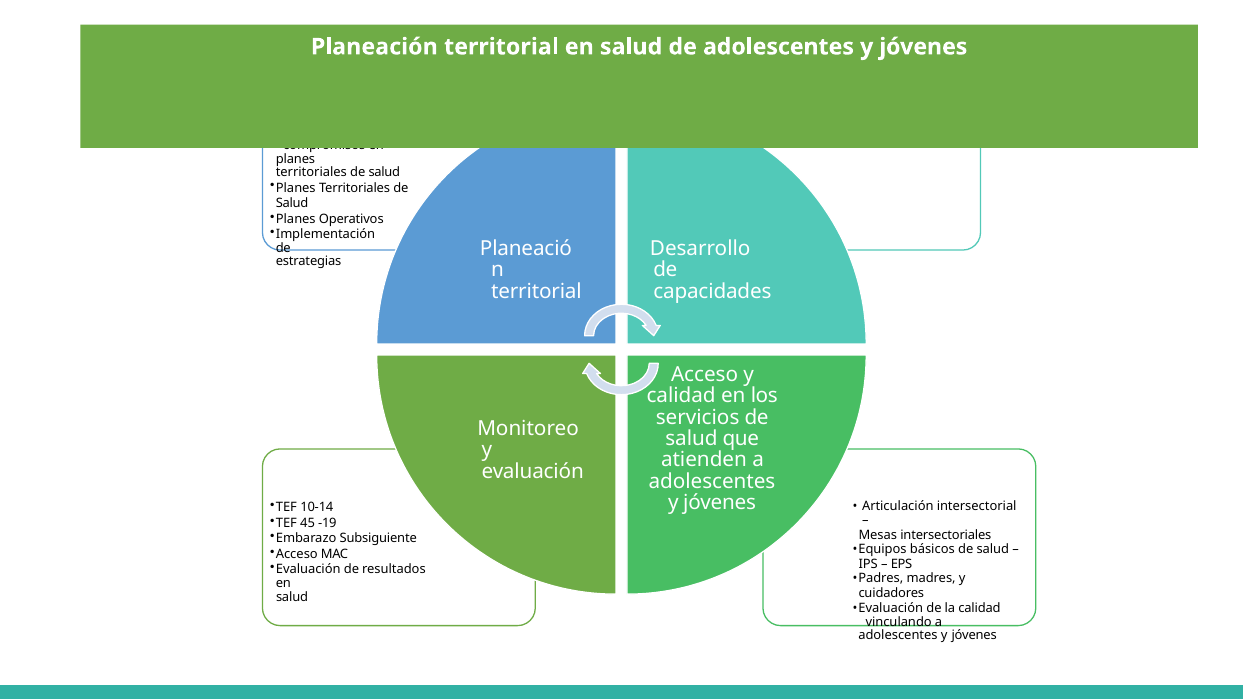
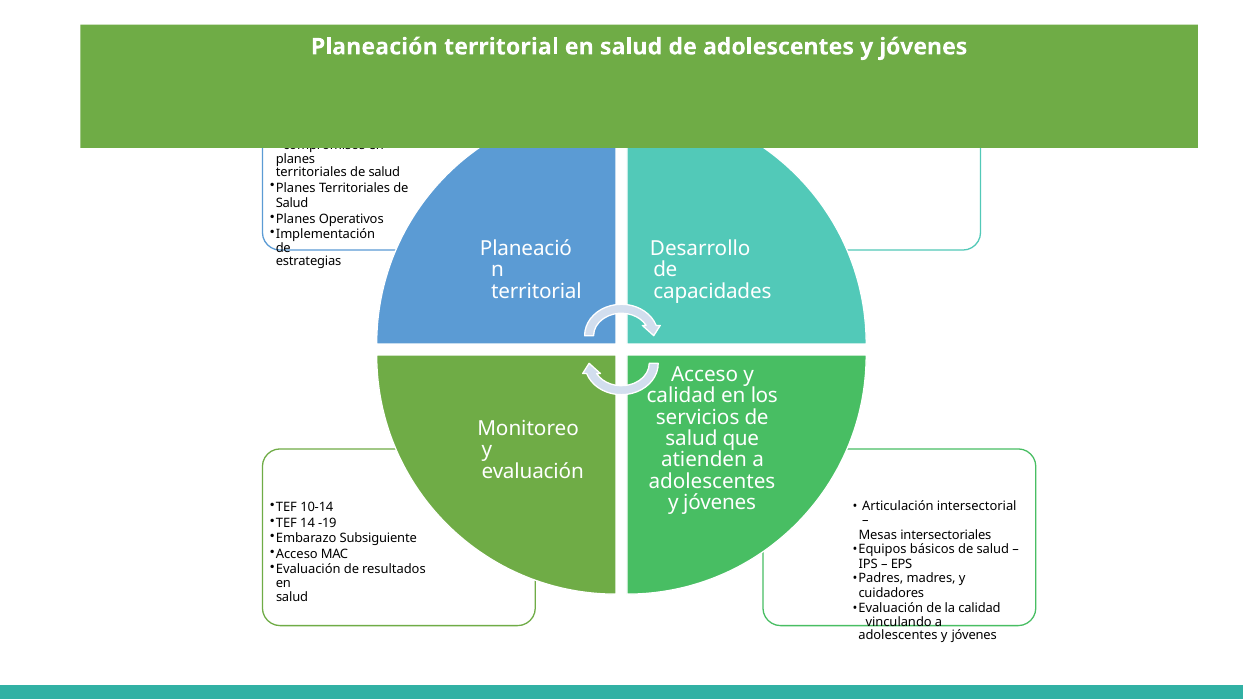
45: 45 -> 14 (308, 523)
